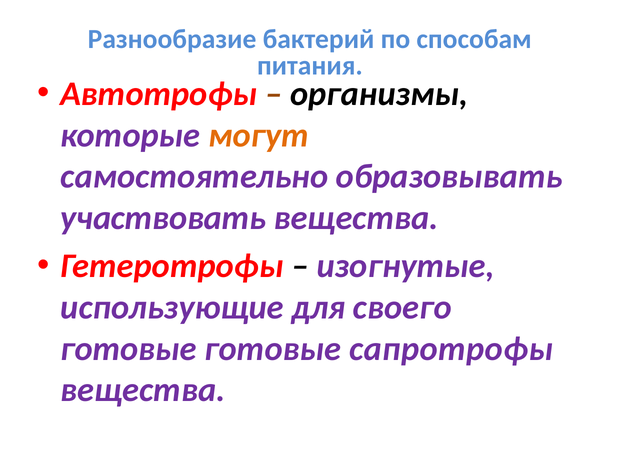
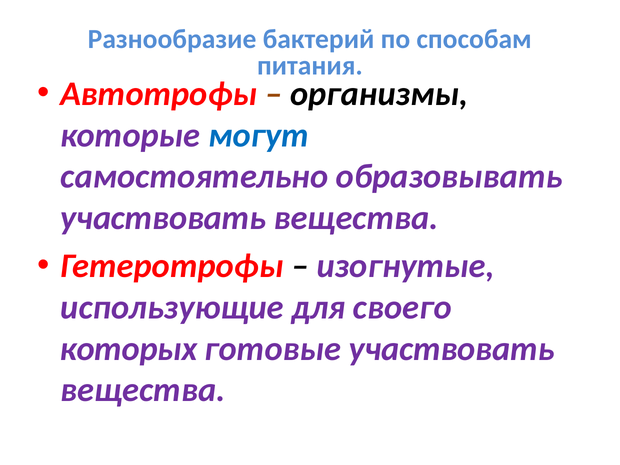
могут colour: orange -> blue (258, 135)
готовые: готовые -> которых (129, 349)
готовые сапротрофы: сапротрофы -> участвовать (452, 349)
